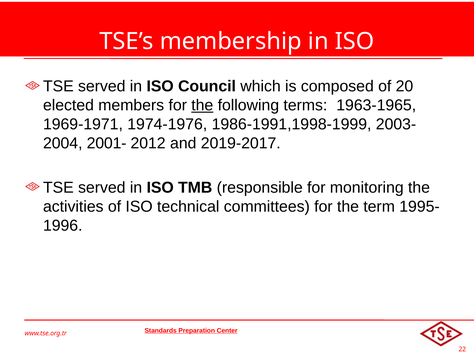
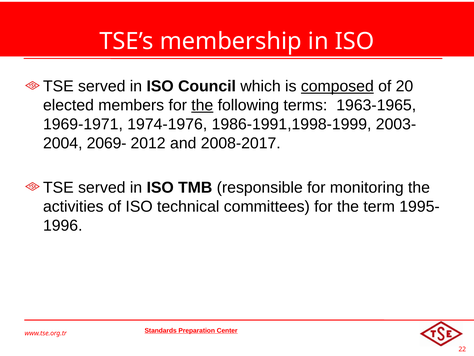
composed underline: none -> present (337, 86)
2001-: 2001- -> 2069- (107, 143)
2019-2017: 2019-2017 -> 2008-2017 (241, 143)
